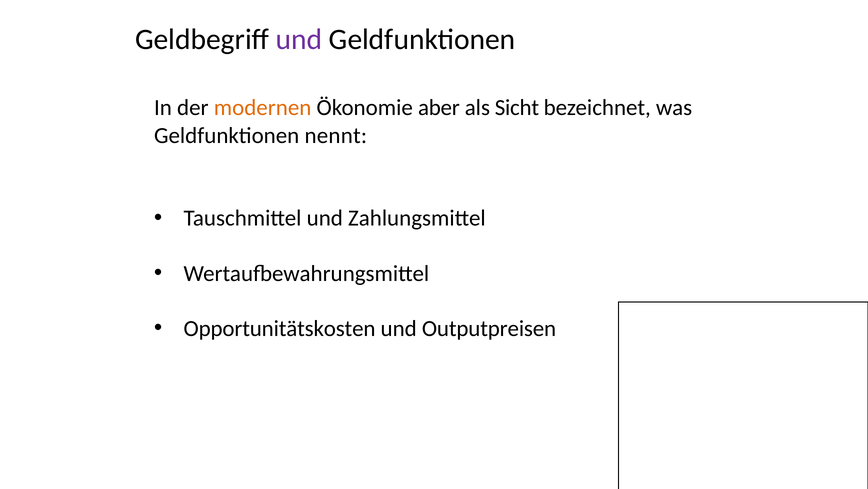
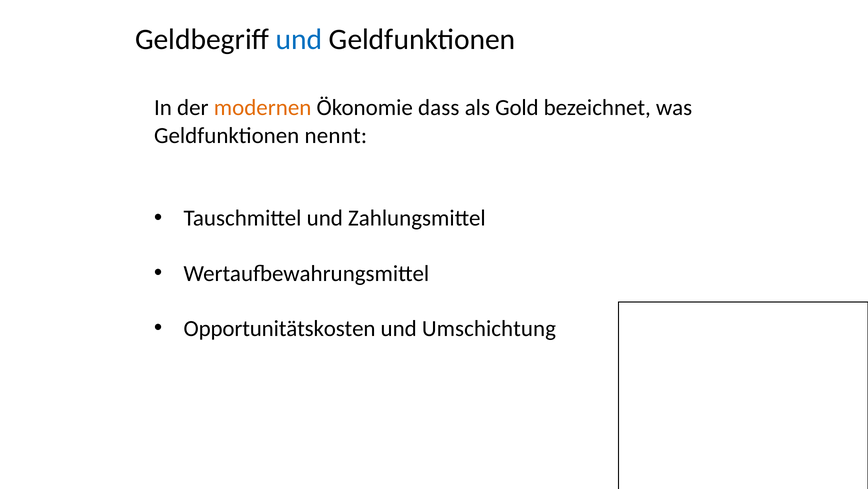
und colour: purple -> blue (299, 40)
aber: aber -> dass (439, 108)
Sicht: Sicht -> Gold (517, 108)
Outputpreisen: Outputpreisen -> Umschichtung (489, 328)
